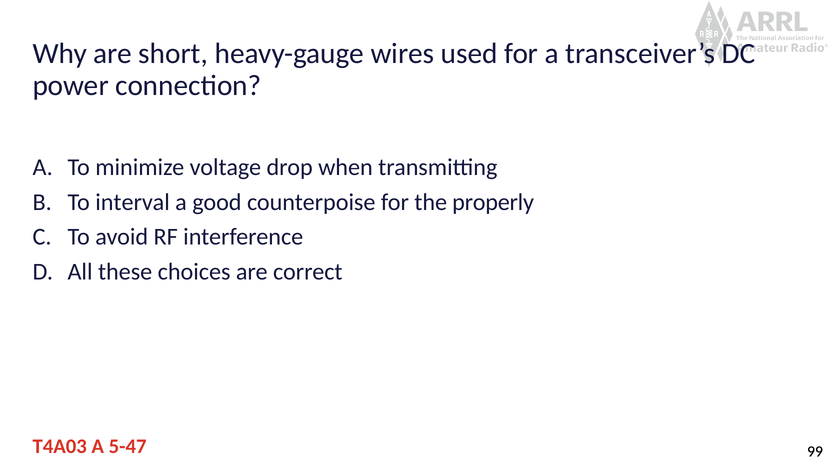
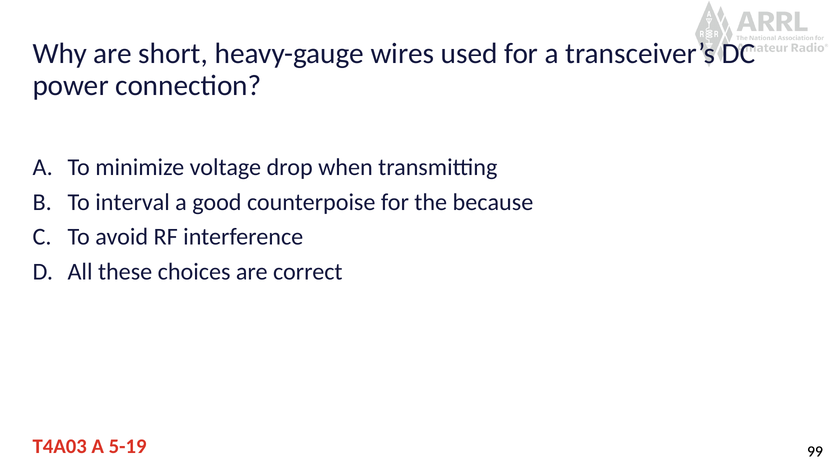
properly: properly -> because (493, 202)
5-47: 5-47 -> 5-19 (128, 446)
